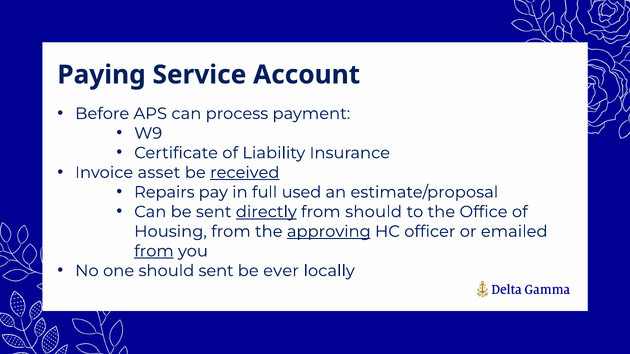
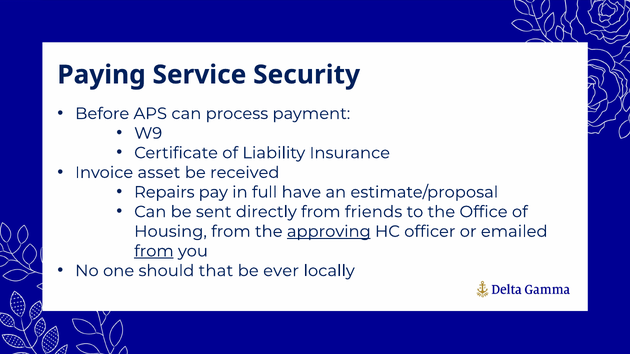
Account: Account -> Security (307, 75)
received underline: present -> none (245, 173)
used: used -> have (301, 192)
directly underline: present -> none (266, 212)
from should: should -> friends (374, 212)
should sent: sent -> that (216, 271)
